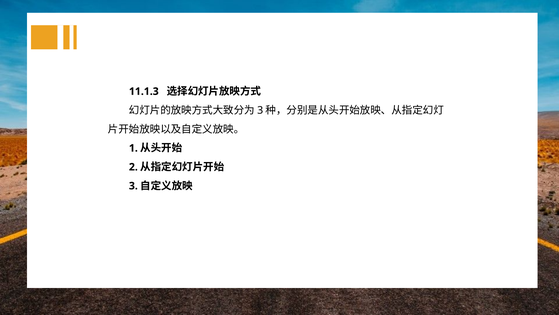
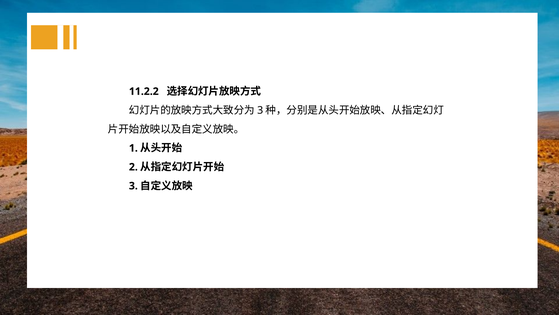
11.1.3: 11.1.3 -> 11.2.2 (144, 91)
